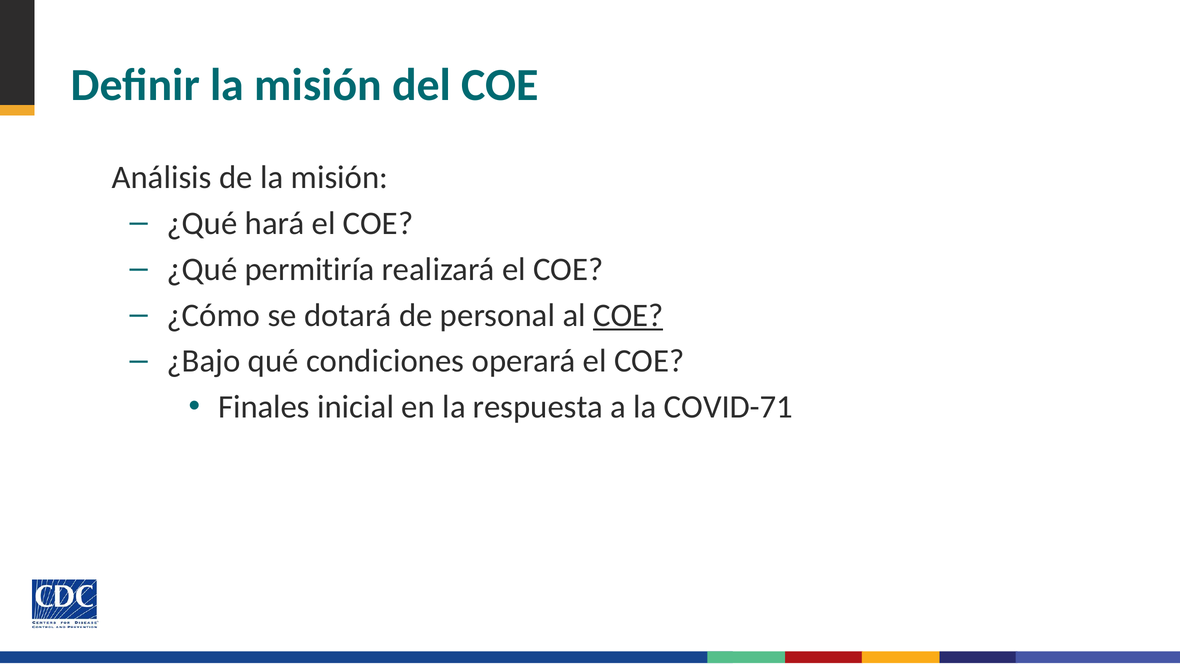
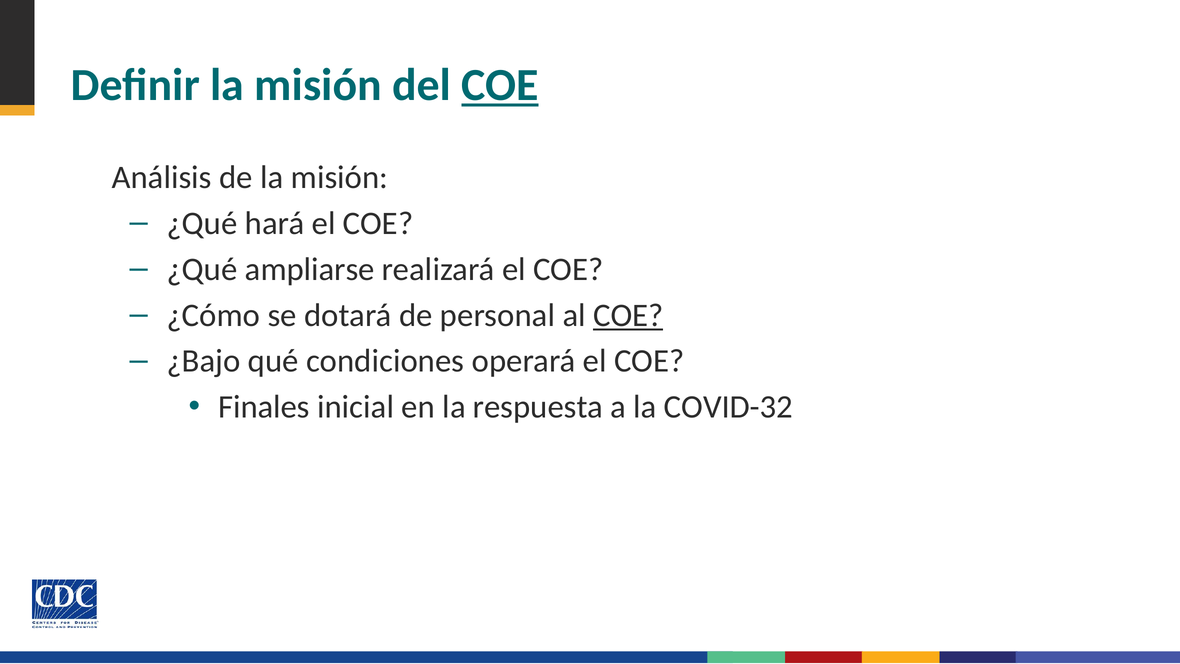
COE underline: none -> present (500, 85)
permitiría: permitiría -> ampliarse (310, 269)
COVID-71: COVID-71 -> COVID-32 (729, 407)
